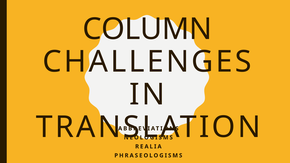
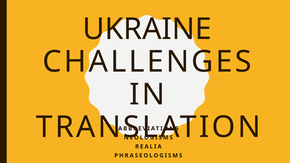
COLUMN: COLUMN -> UKRAINE (147, 29)
